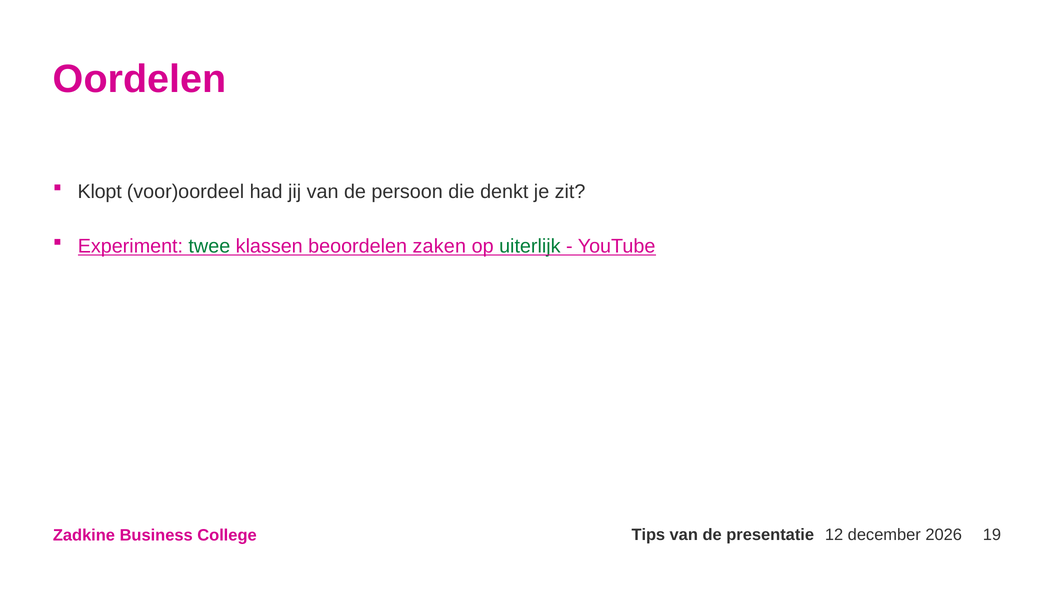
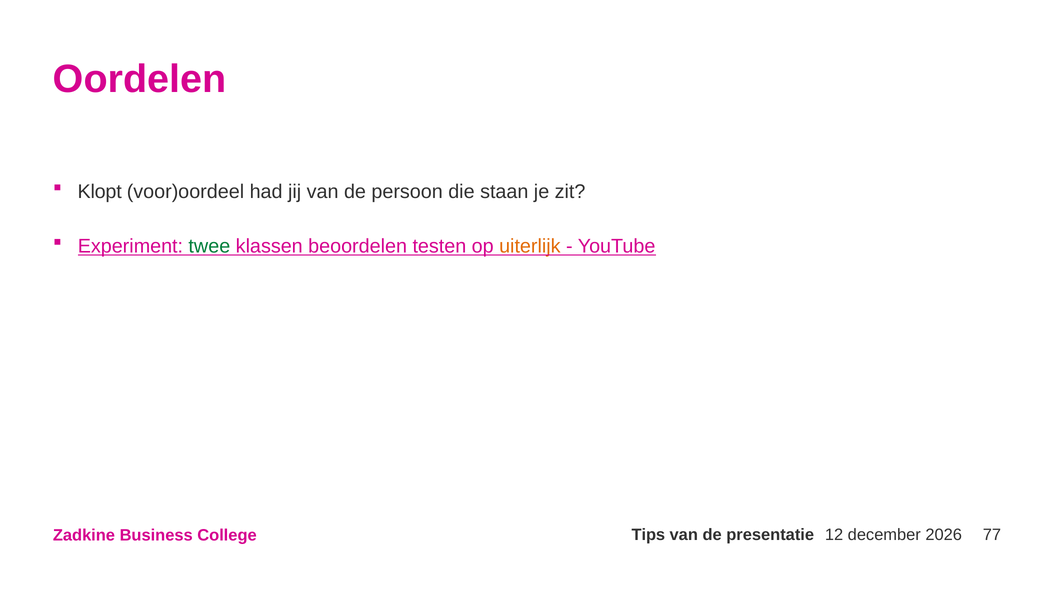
denkt: denkt -> staan (504, 192)
zaken: zaken -> testen (439, 246)
uiterlijk colour: green -> orange (530, 246)
19: 19 -> 77 (992, 535)
